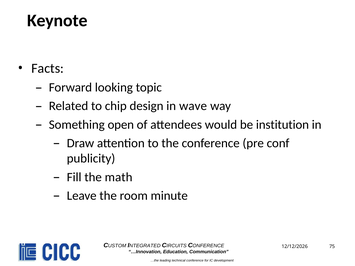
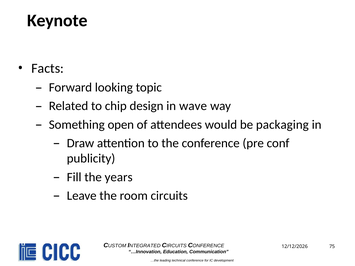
institution: institution -> packaging (282, 125)
math: math -> years (119, 177)
room minute: minute -> circuits (169, 196)
